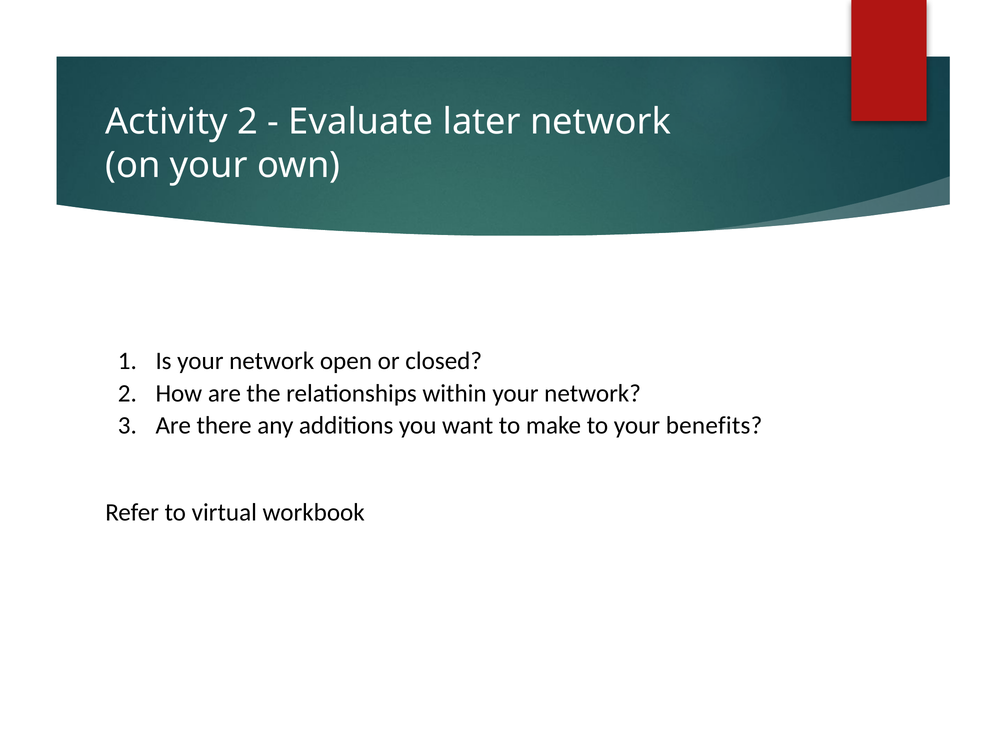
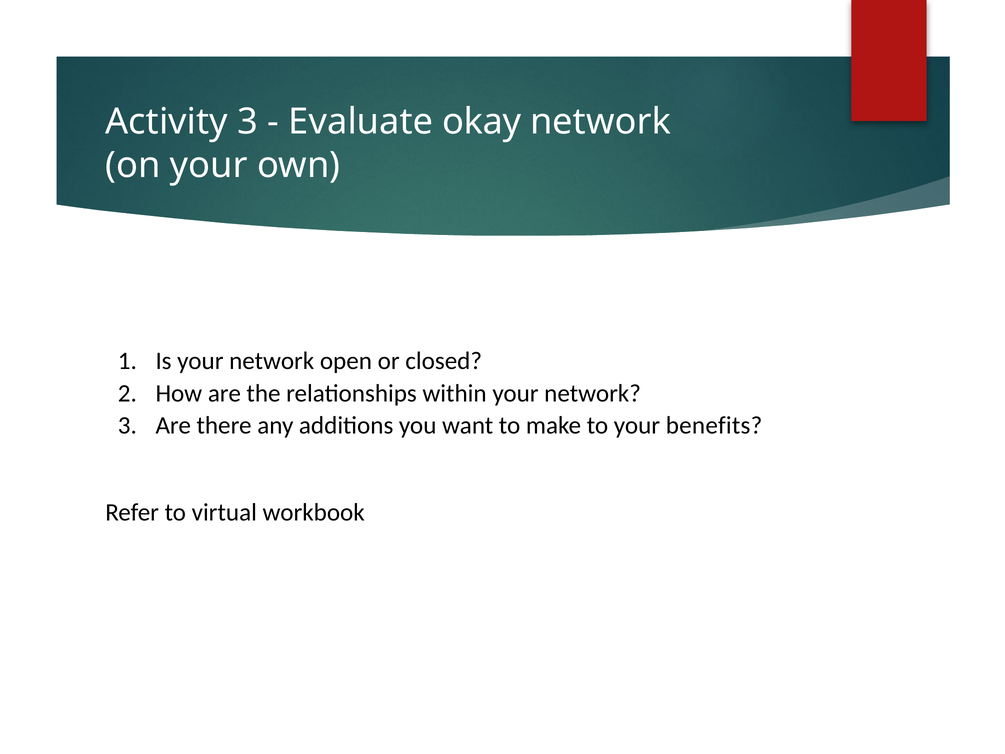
Activity 2: 2 -> 3 (248, 122)
later: later -> okay (482, 122)
